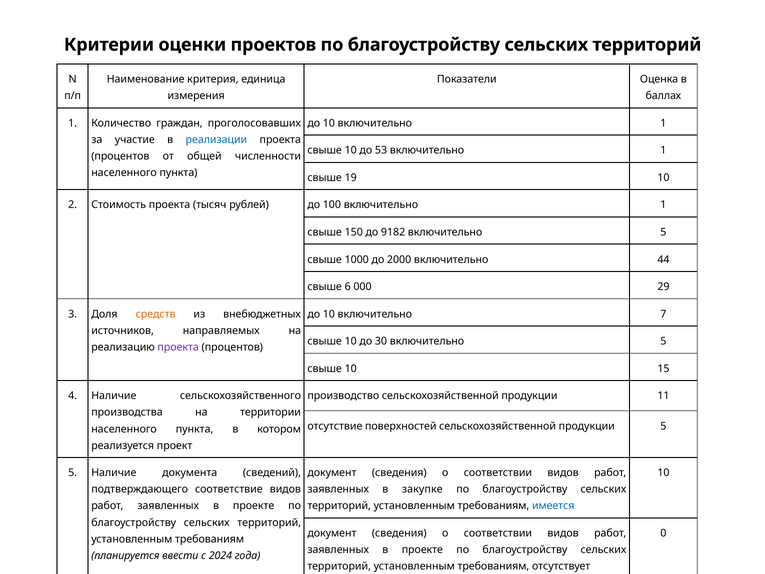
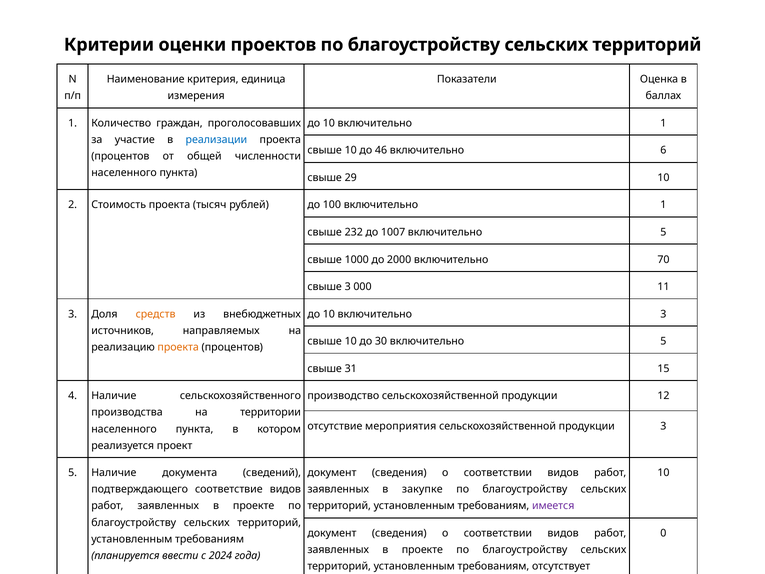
53: 53 -> 46 (381, 150)
1: 1 -> 6 (663, 150)
19: 19 -> 29 (351, 178)
150: 150 -> 232 (354, 232)
9182: 9182 -> 1007 (393, 232)
44: 44 -> 70 (663, 259)
свыше 6: 6 -> 3 (348, 287)
29: 29 -> 11 (663, 287)
включительно 7: 7 -> 3 (663, 314)
проекта colour: purple -> orange (178, 347)
10: 10 -> 31 (351, 368)
11: 11 -> 12 (663, 396)
поверхностей: поверхностей -> мероприятия (401, 426)
продукции 5: 5 -> 3 (663, 426)
имеется colour: blue -> purple (553, 506)
